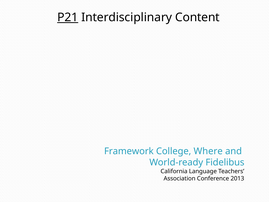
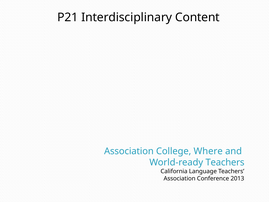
P21 underline: present -> none (68, 17)
Framework: Framework -> Association (129, 151)
World-ready Fidelibus: Fidelibus -> Teachers (225, 162)
